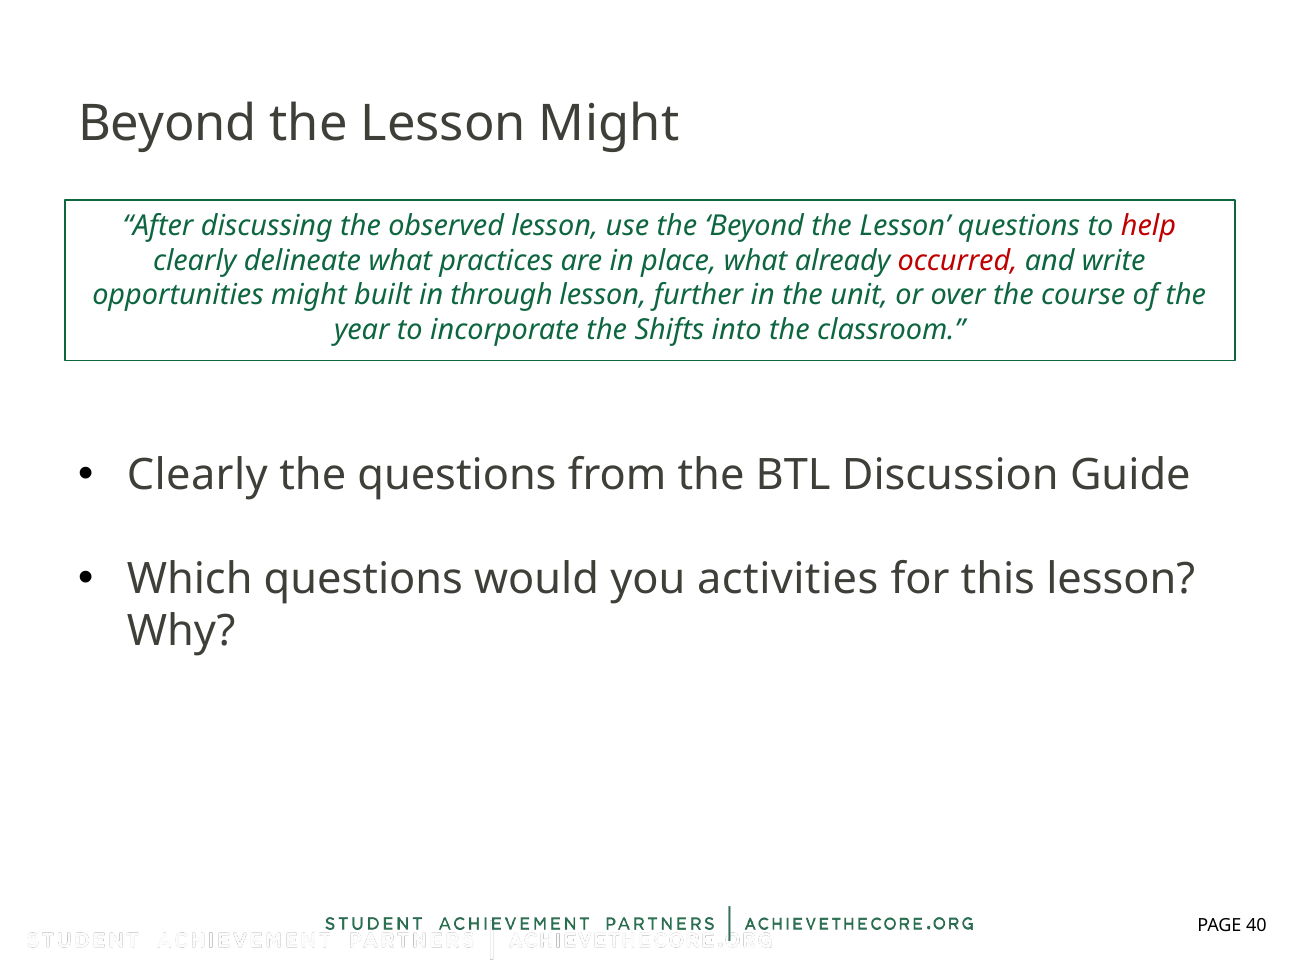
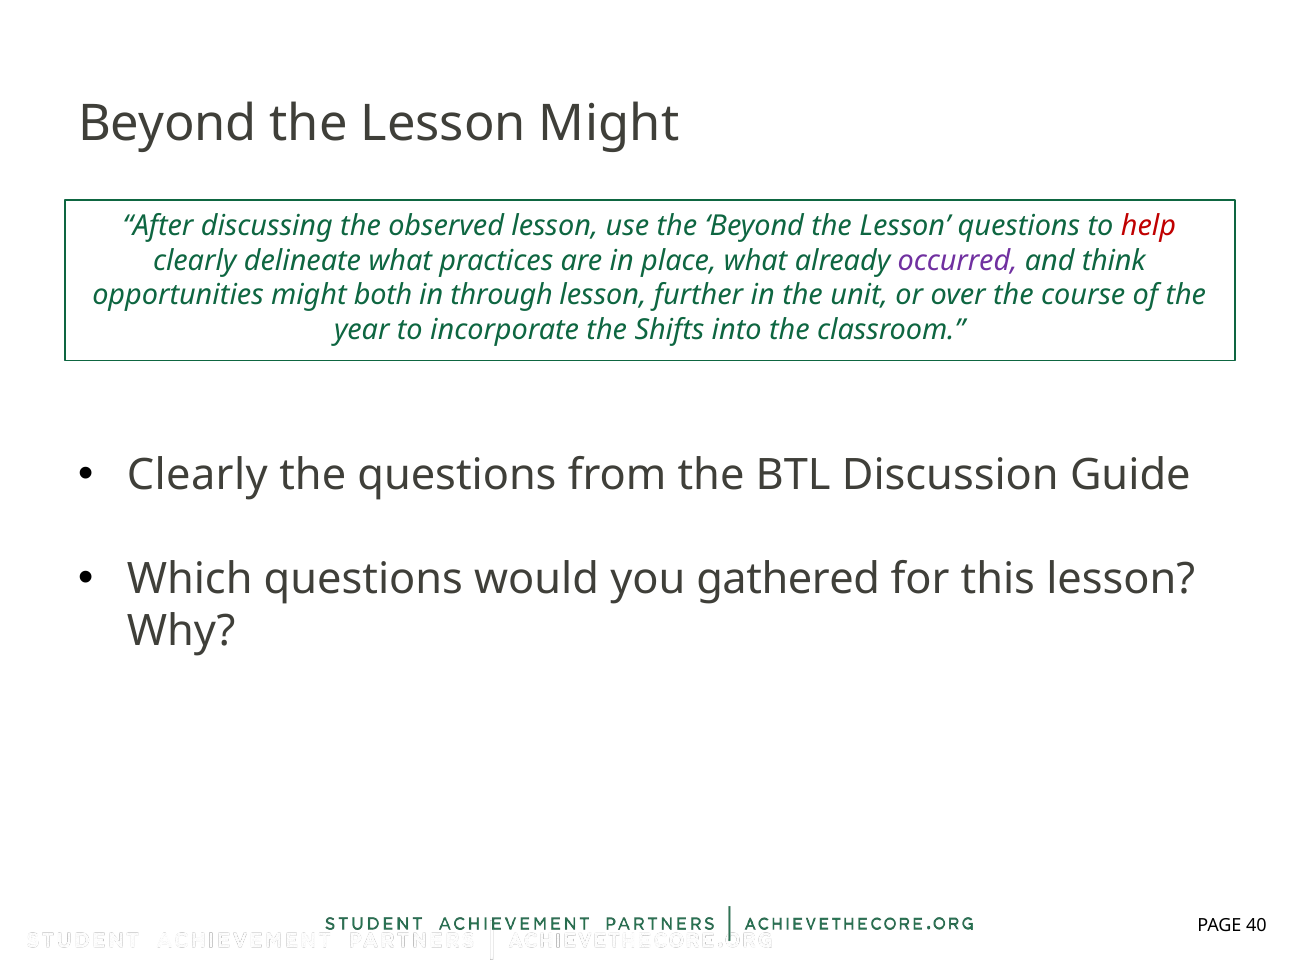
occurred colour: red -> purple (958, 261)
write: write -> think (1114, 261)
built: built -> both (383, 295)
activities: activities -> gathered (788, 579)
